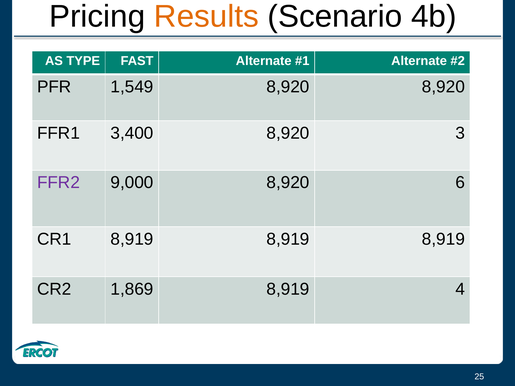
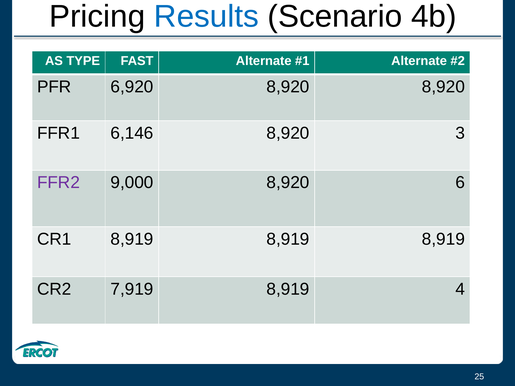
Results colour: orange -> blue (206, 17)
1,549: 1,549 -> 6,920 (132, 87)
3,400: 3,400 -> 6,146 (132, 133)
1,869: 1,869 -> 7,919 (132, 289)
